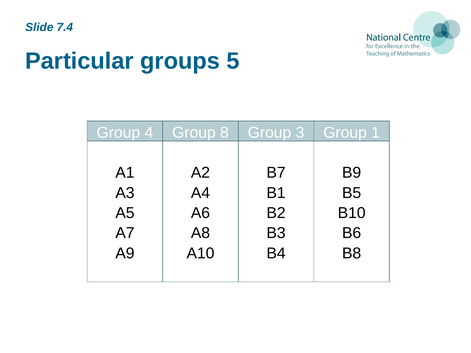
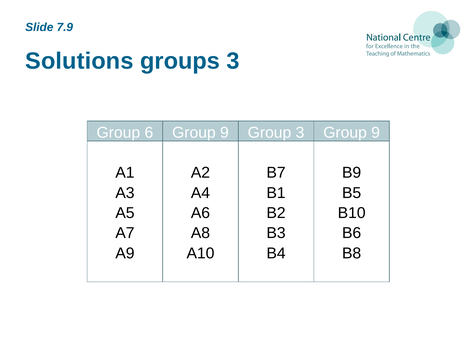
7.4: 7.4 -> 7.9 (65, 27)
Particular: Particular -> Solutions (79, 61)
groups 5: 5 -> 3 (233, 61)
4: 4 -> 6 (149, 133)
8: 8 -> 9 (224, 133)
3 Group 1: 1 -> 9 (376, 133)
